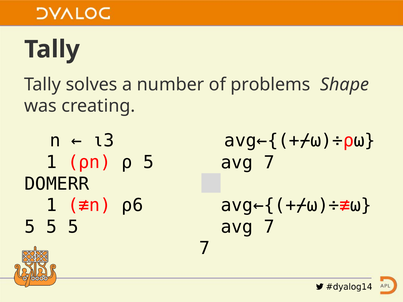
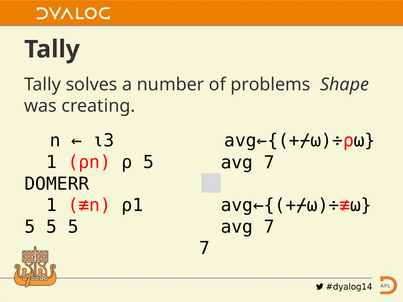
⍴6: ⍴6 -> ⍴1 (132, 206)
